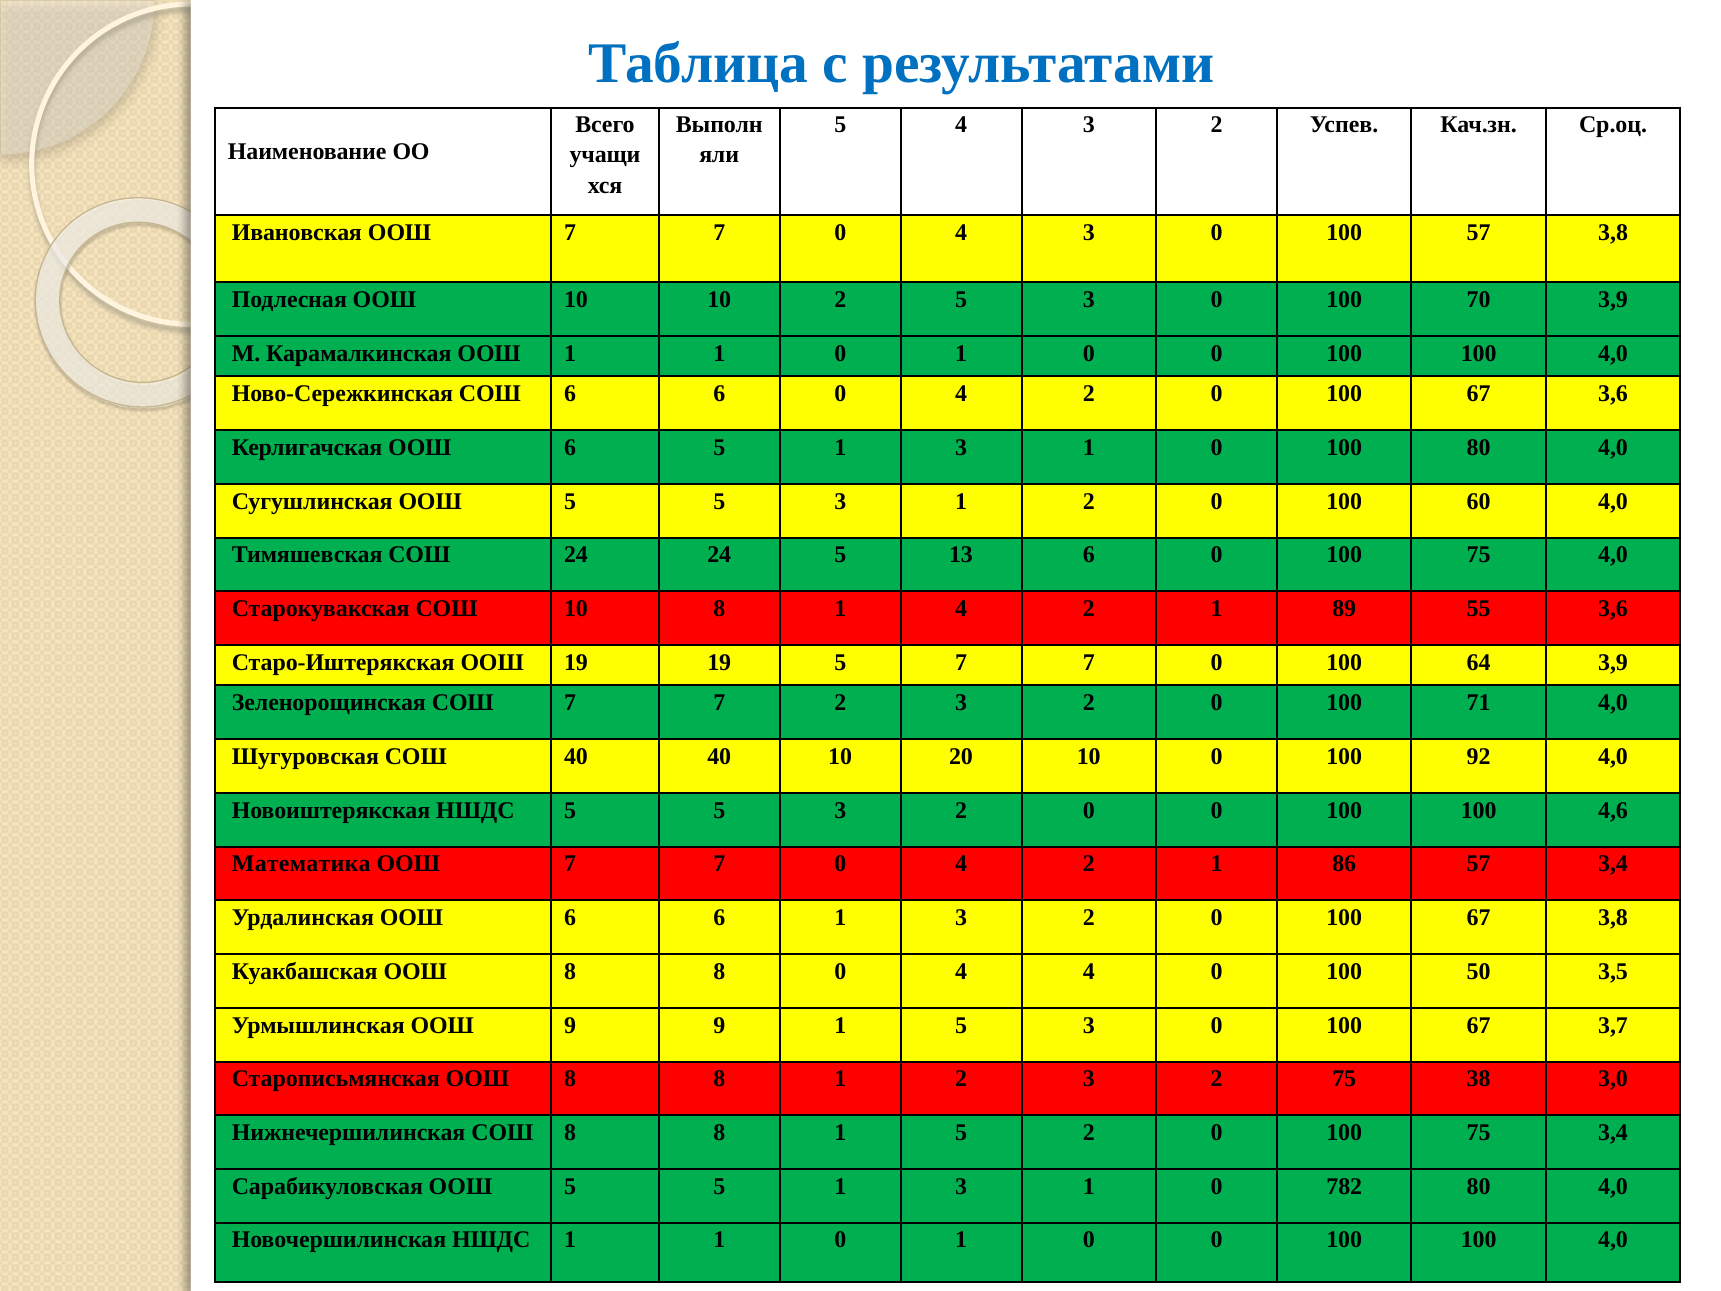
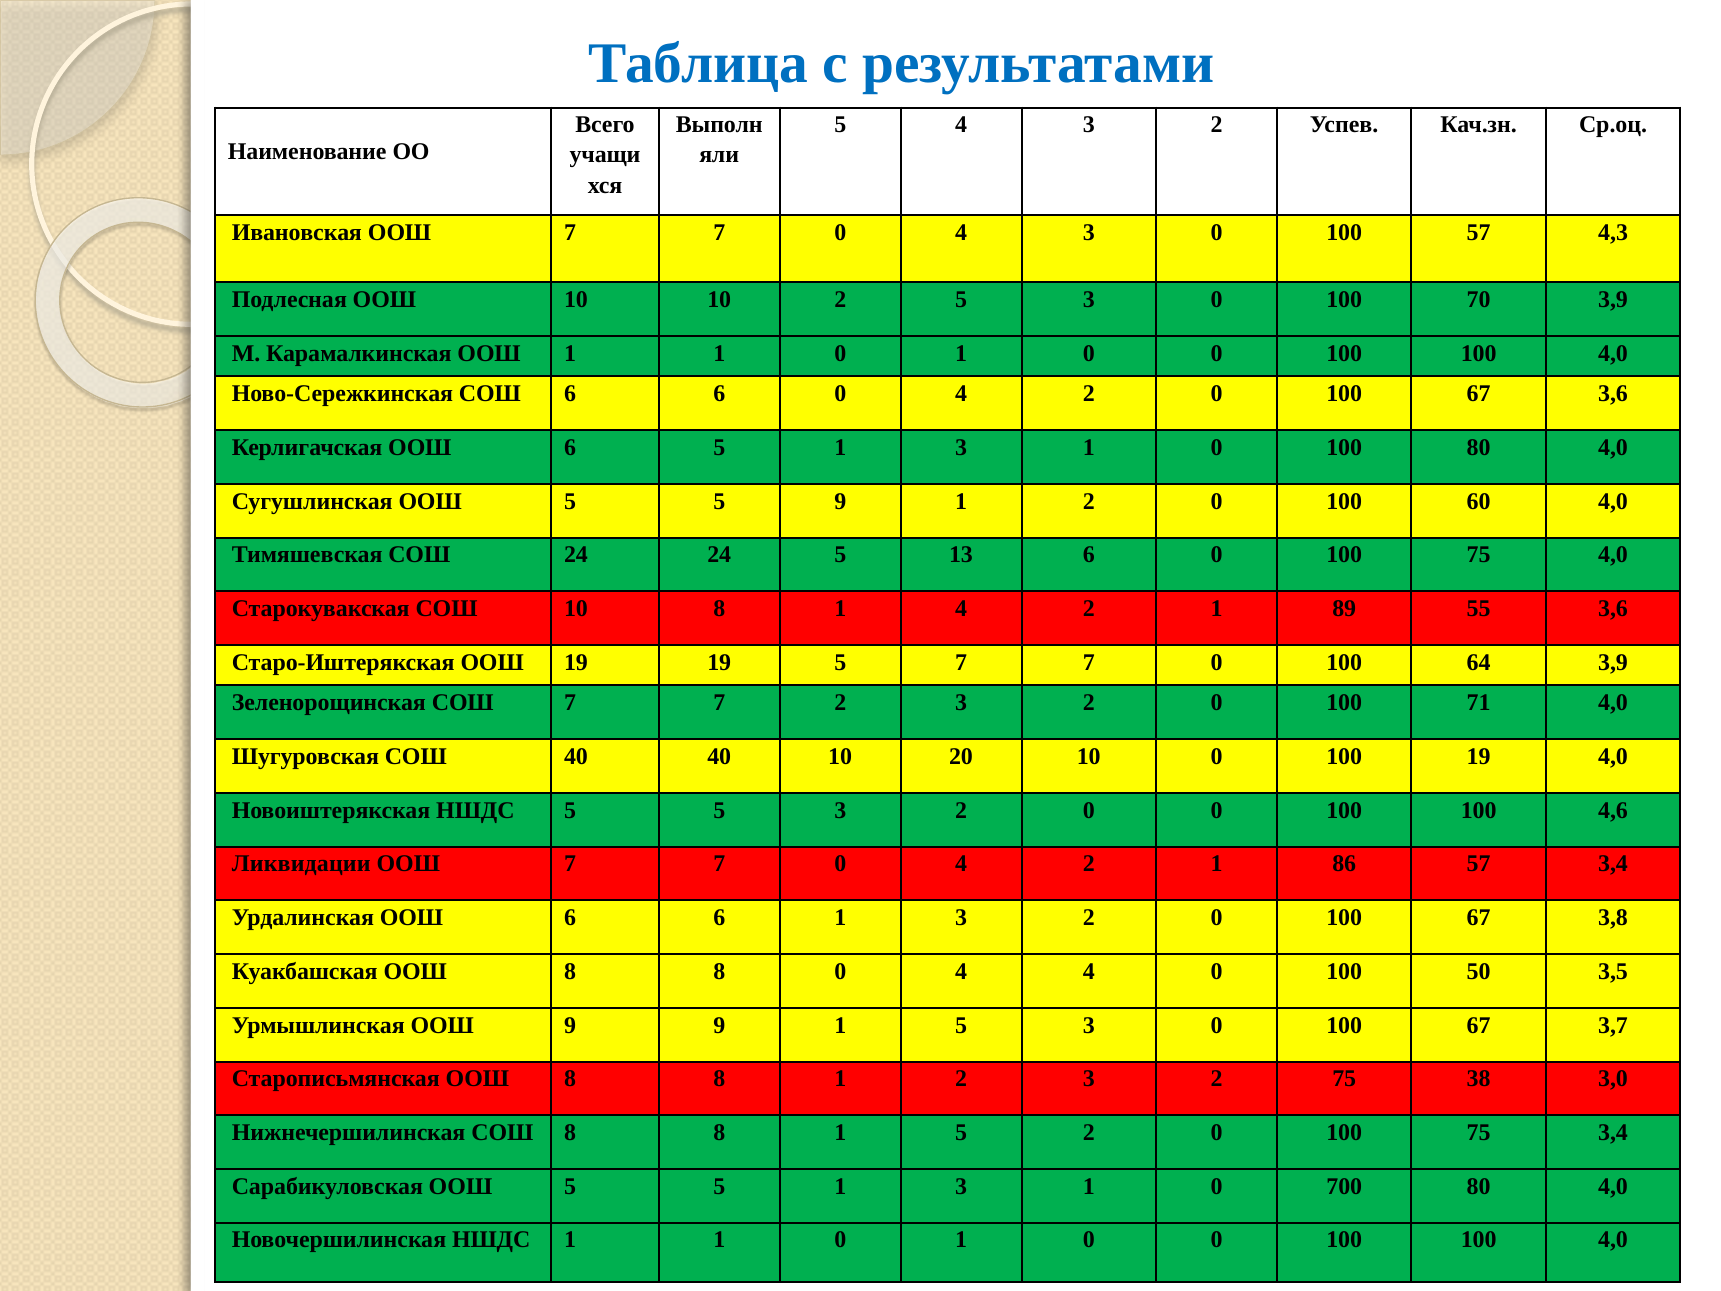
57 3,8: 3,8 -> 4,3 (1613, 232)
ООШ 5 5 3: 3 -> 9 (840, 501)
100 92: 92 -> 19 (1479, 756)
Математика: Математика -> Ликвидации (301, 864)
782: 782 -> 700 (1344, 1186)
